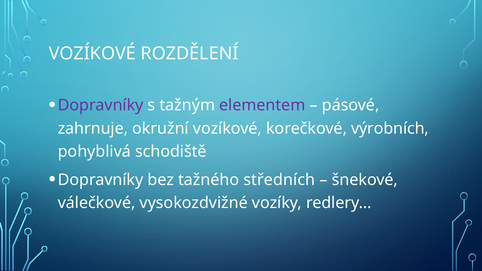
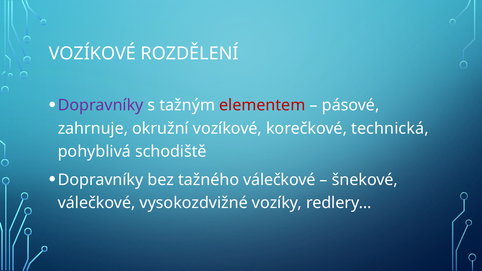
elementem colour: purple -> red (262, 105)
výrobních: výrobních -> technická (390, 129)
tažného středních: středních -> válečkové (279, 180)
